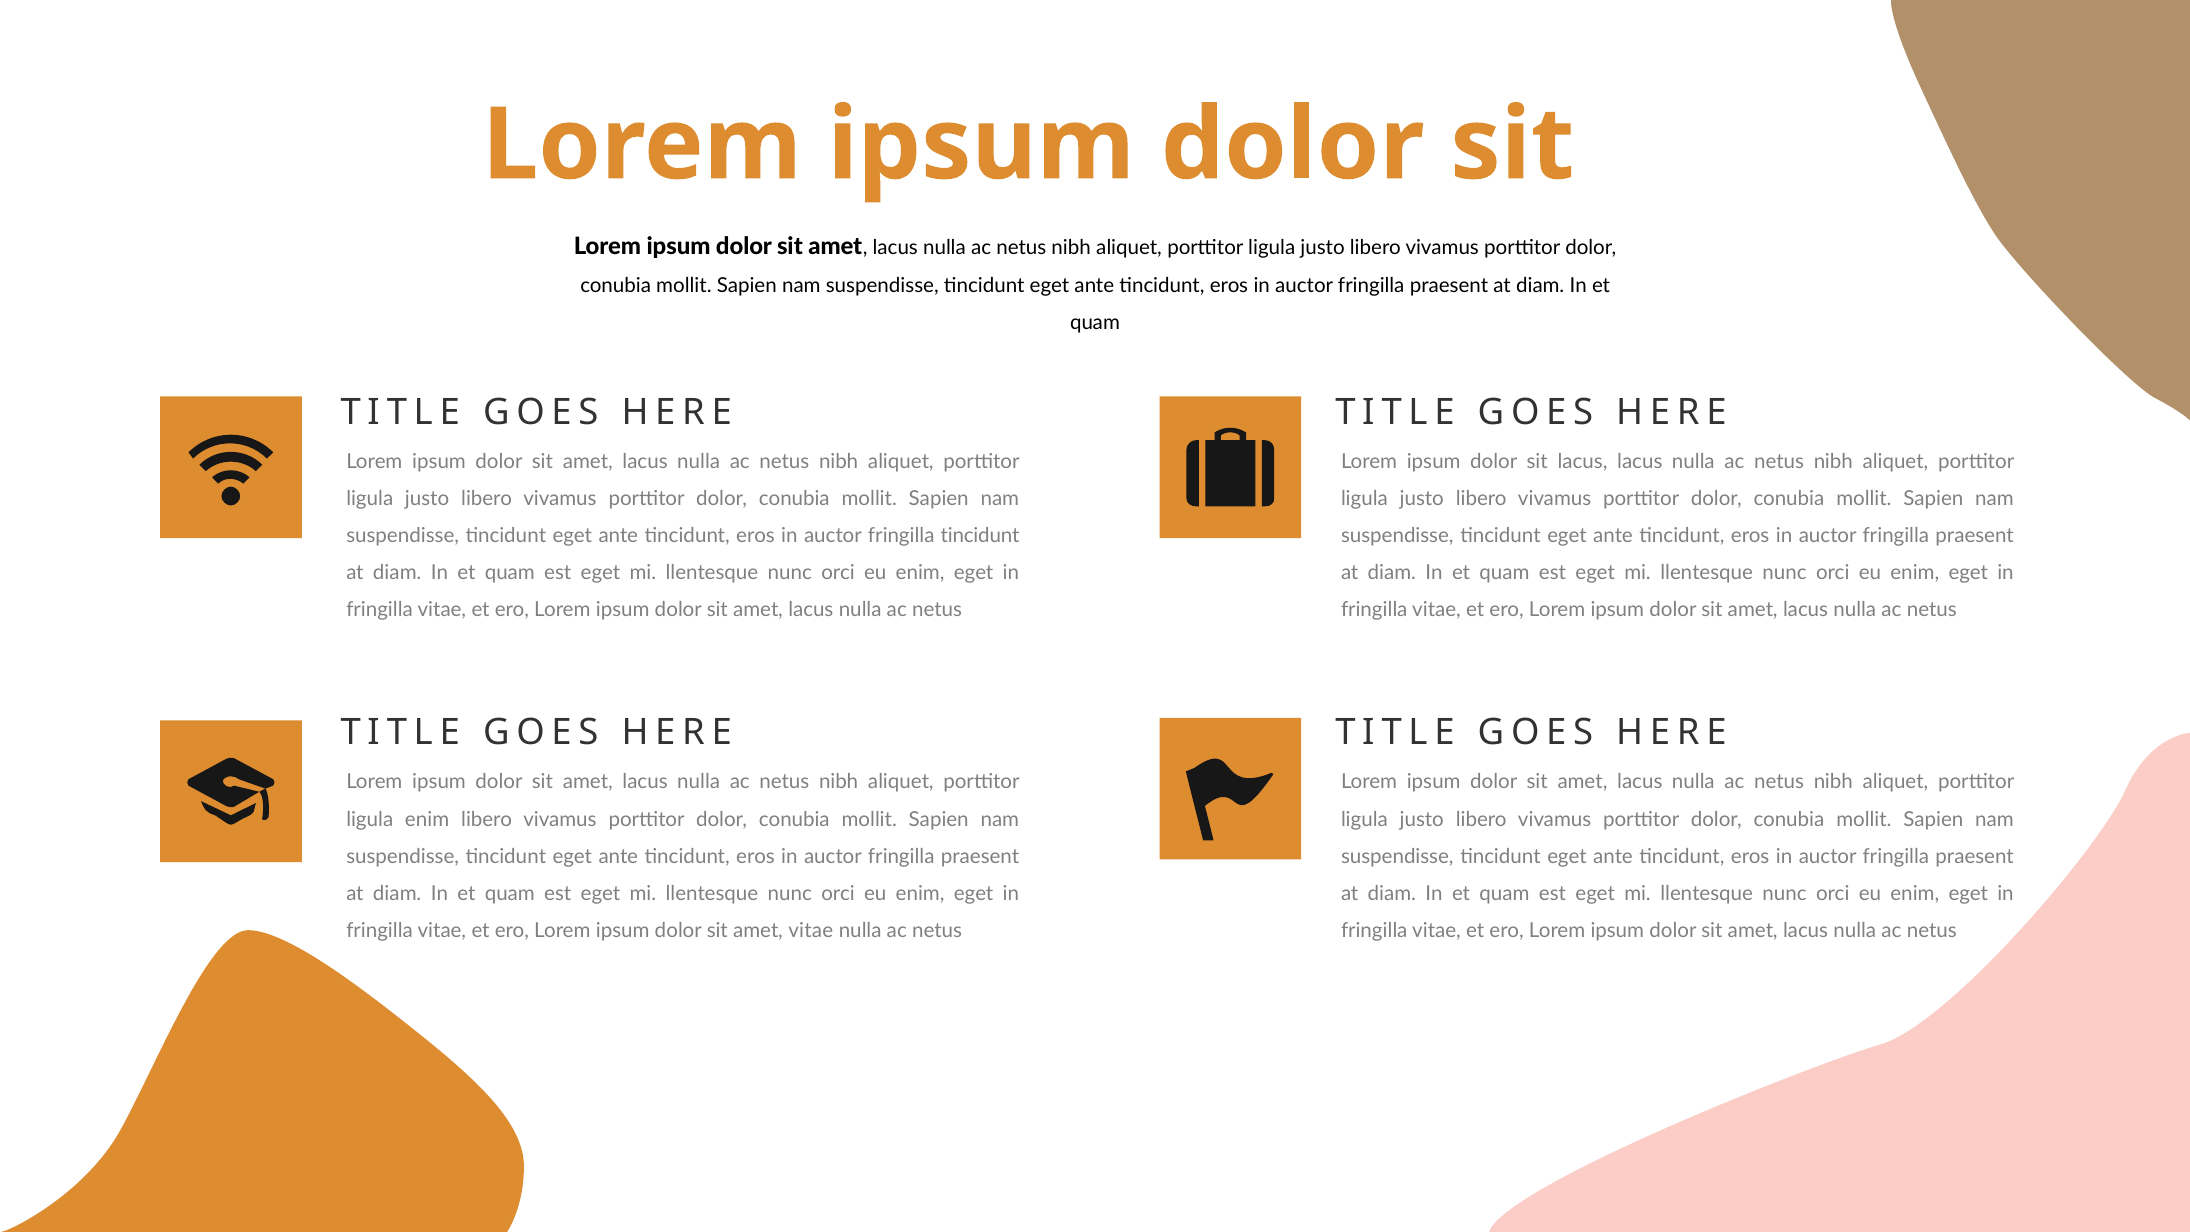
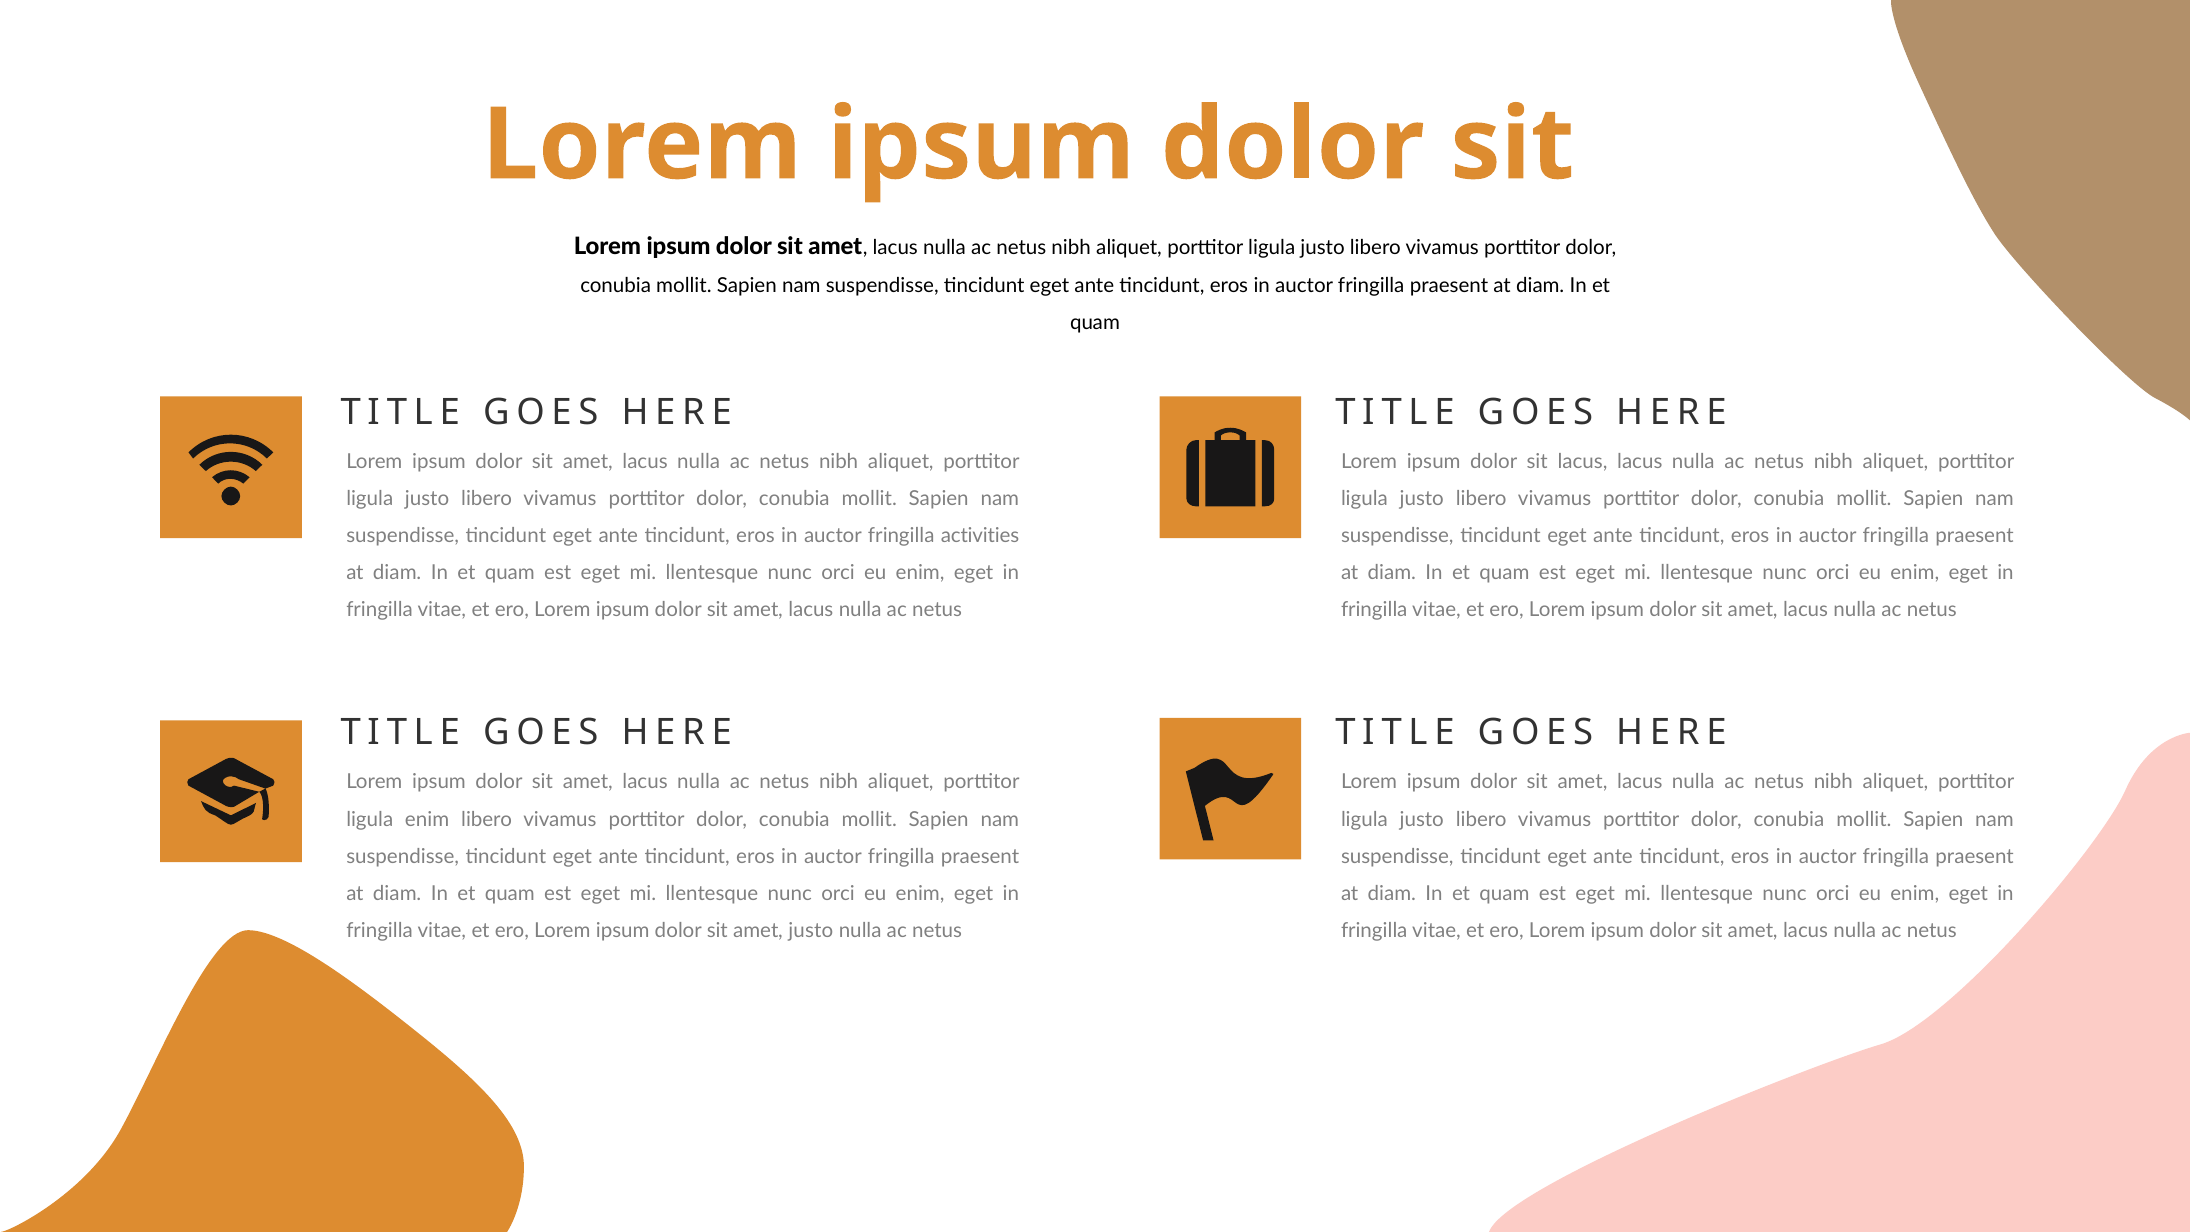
fringilla tincidunt: tincidunt -> activities (980, 536)
amet vitae: vitae -> justo (811, 930)
